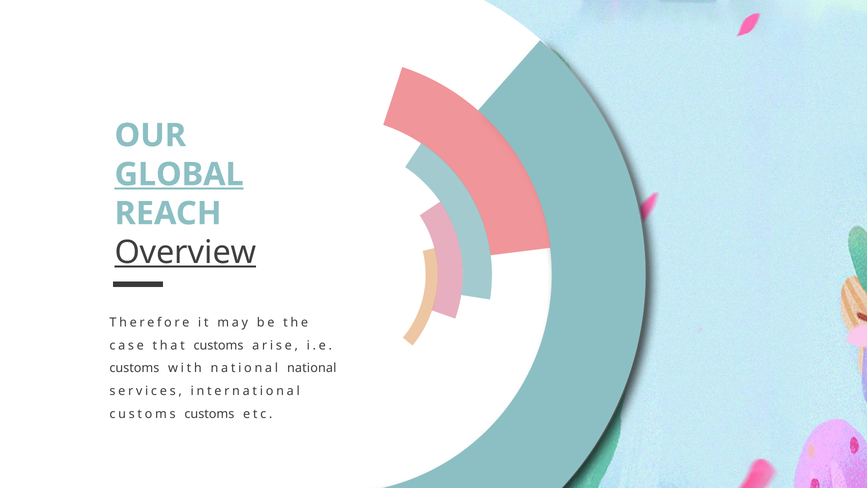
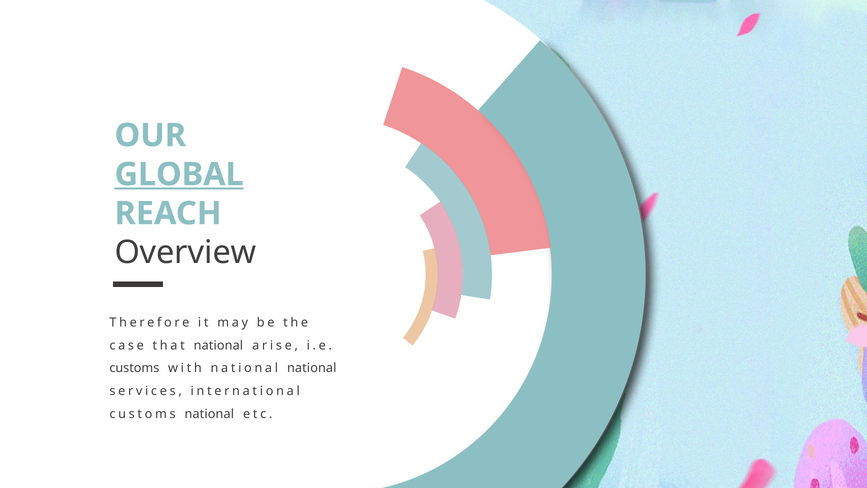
Overview underline: present -> none (185, 252)
that customs: customs -> national (218, 345)
customs customs: customs -> national (209, 414)
